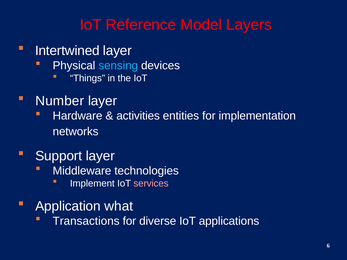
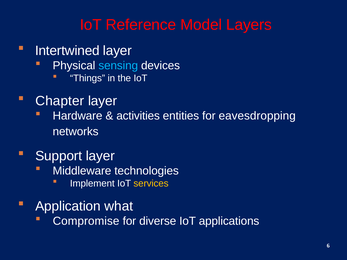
Number: Number -> Chapter (60, 101)
implementation: implementation -> eavesdropping (257, 116)
services colour: pink -> yellow (151, 184)
Transactions: Transactions -> Compromise (86, 221)
